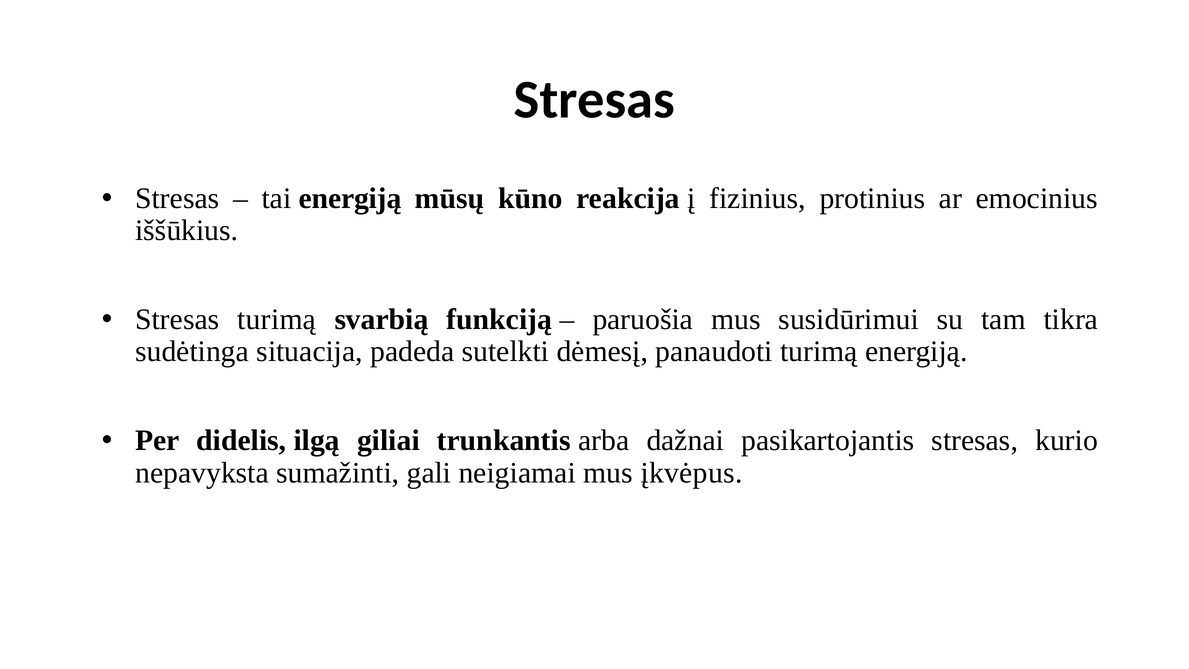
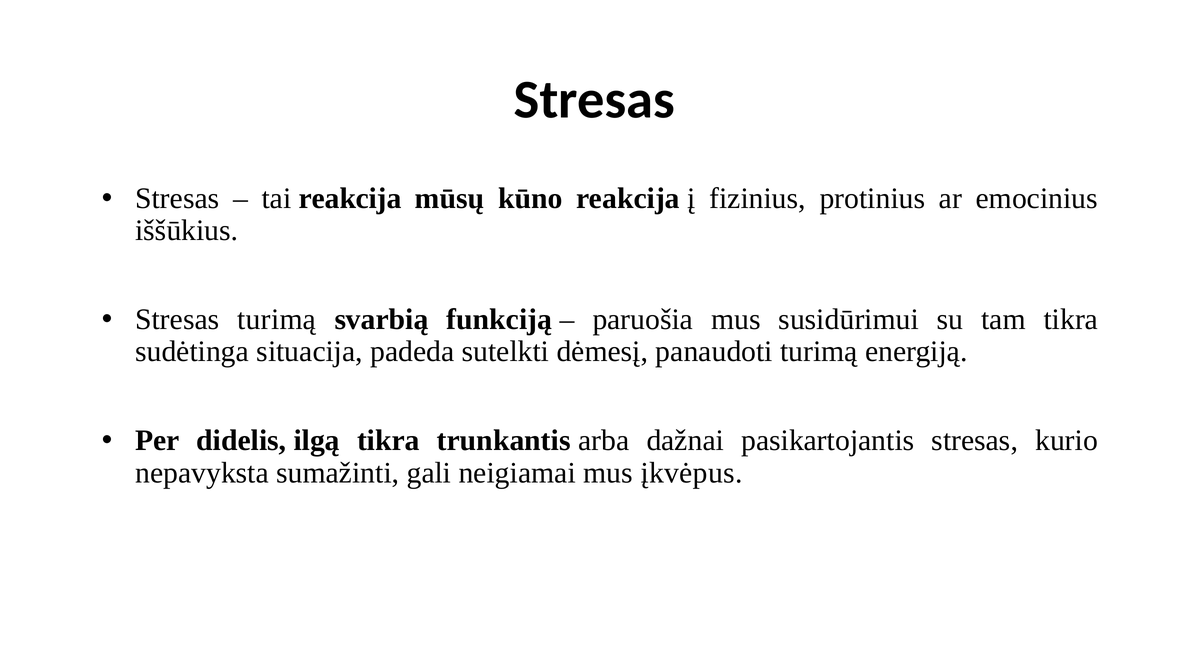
tai energiją: energiją -> reakcija (350, 198)
ilgą giliai: giliai -> tikra (388, 440)
